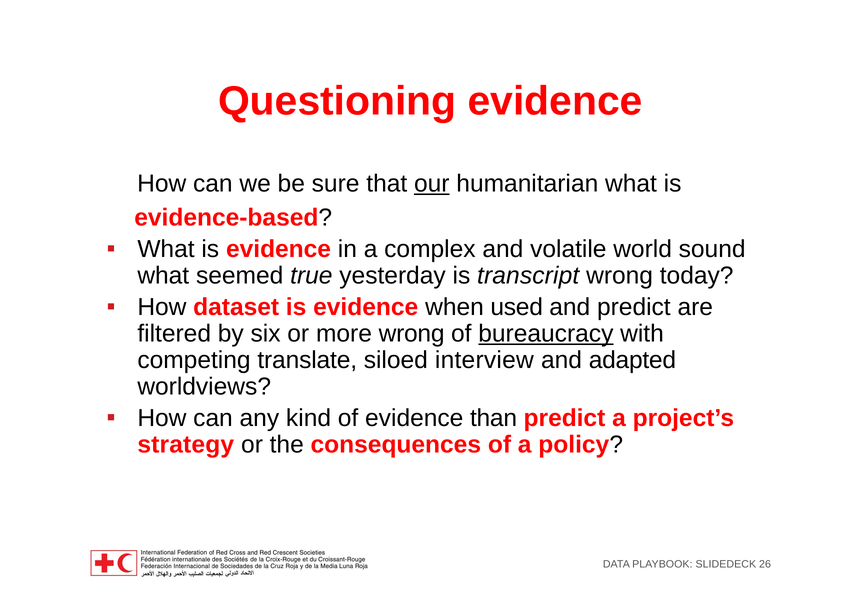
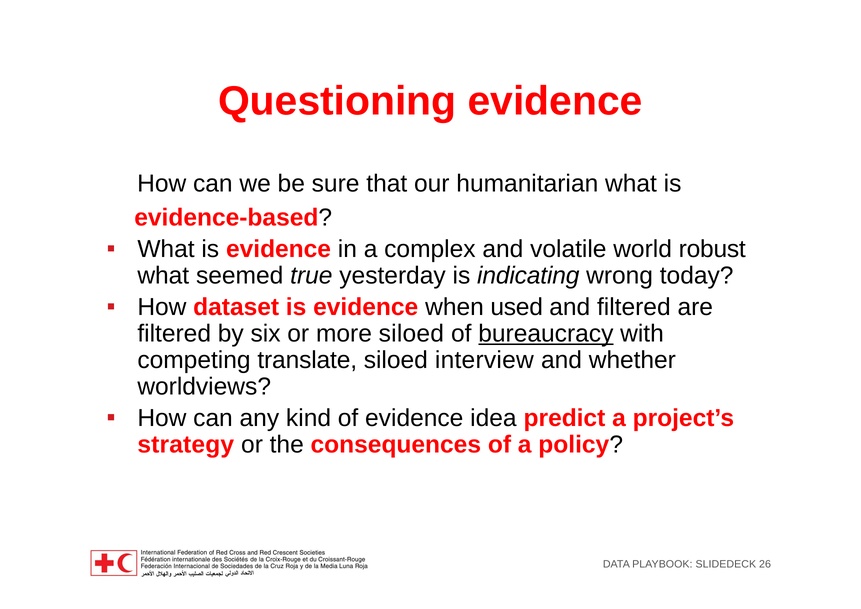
our underline: present -> none (432, 184)
sound: sound -> robust (712, 249)
transcript: transcript -> indicating (528, 276)
and predict: predict -> filtered (634, 307)
more wrong: wrong -> siloed (411, 334)
adapted: adapted -> whether (632, 360)
than: than -> idea (493, 418)
